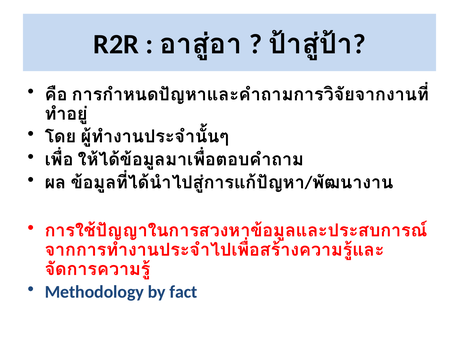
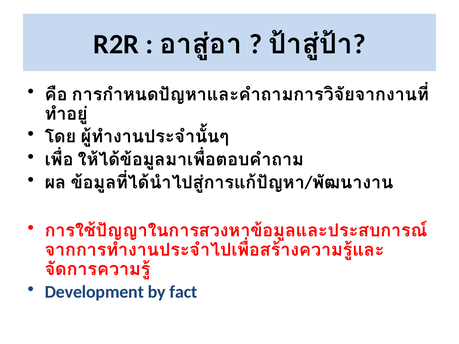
Methodology: Methodology -> Development (94, 292)
